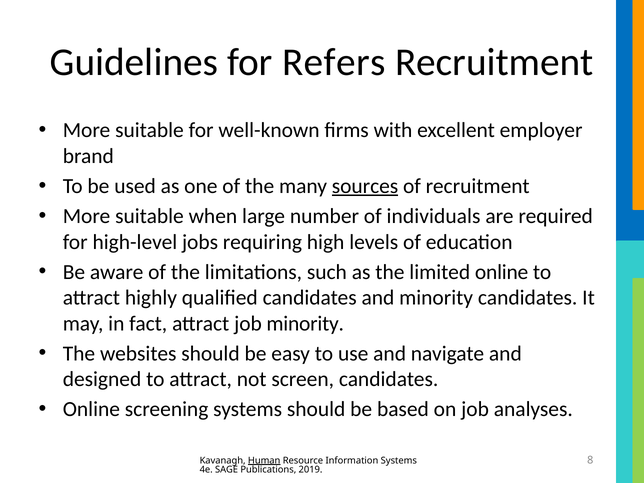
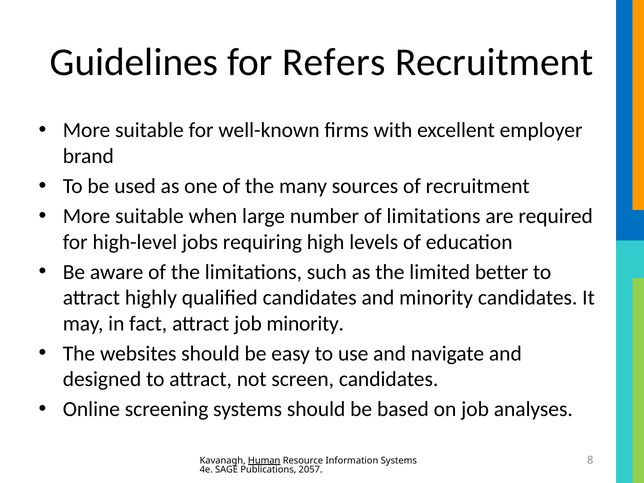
sources underline: present -> none (365, 186)
of individuals: individuals -> limitations (433, 216)
limited online: online -> better (502, 272)
2019: 2019 -> 2057 (311, 470)
